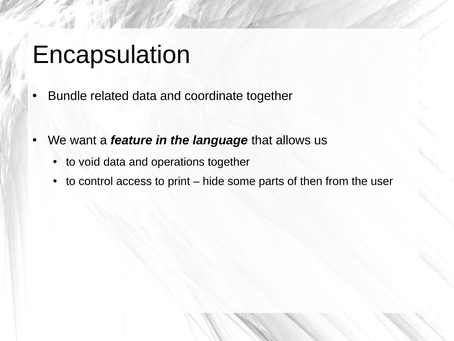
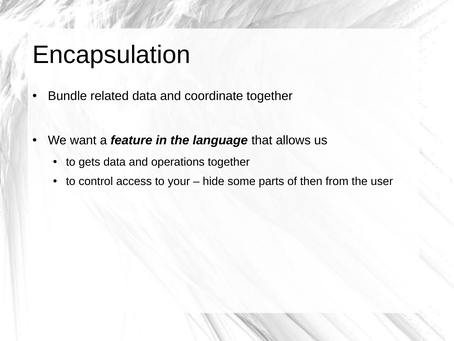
void: void -> gets (89, 162)
print: print -> your (179, 181)
